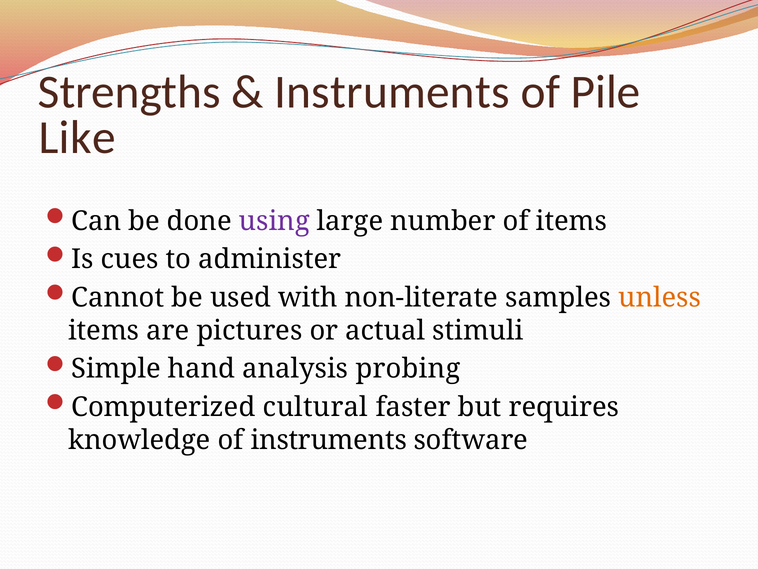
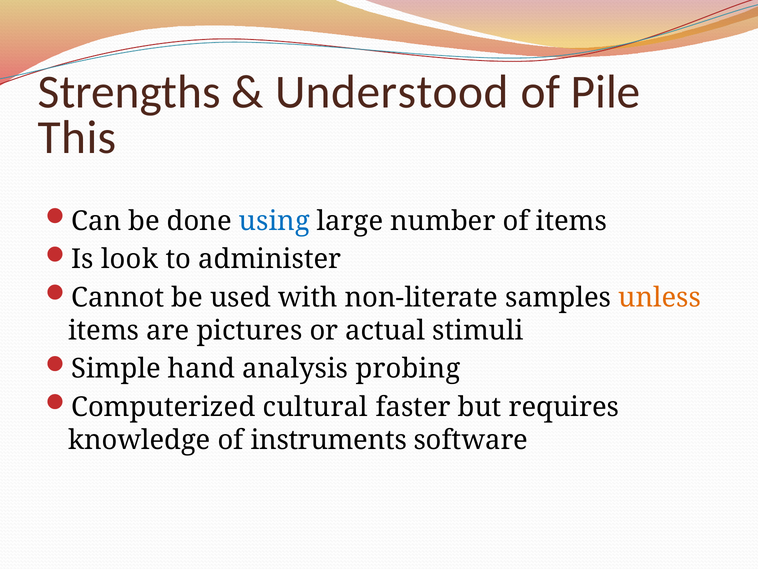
Instruments: Instruments -> Understood (392, 92)
Like: Like -> This (77, 137)
using colour: purple -> blue (274, 221)
cues: cues -> look (130, 259)
